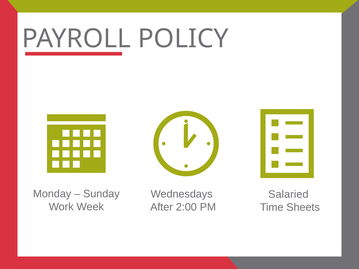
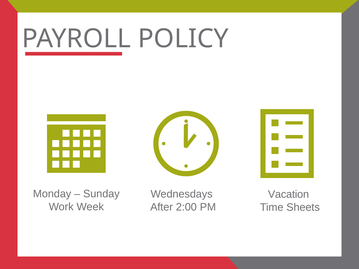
Salaried: Salaried -> Vacation (288, 194)
